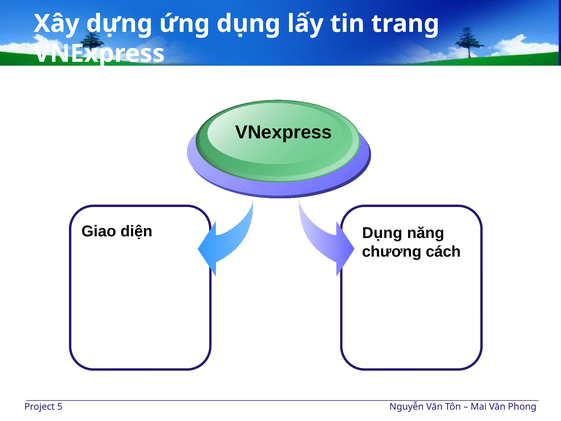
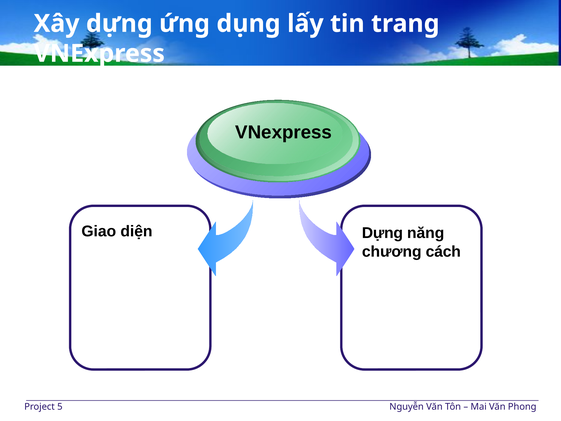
Dụng: Dụng -> Dựng (382, 233)
